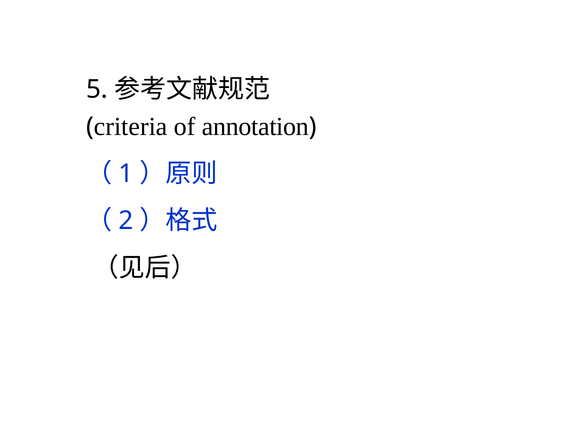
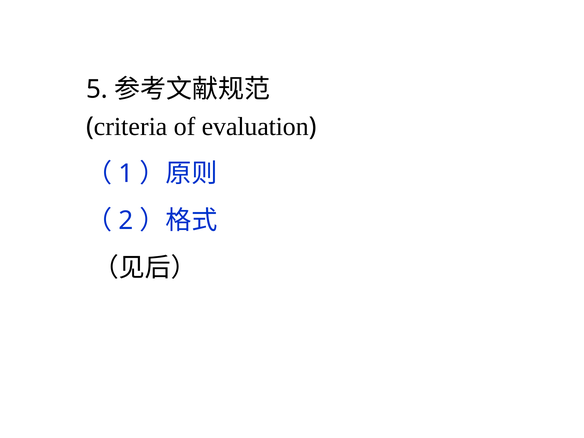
annotation: annotation -> evaluation (255, 127)
